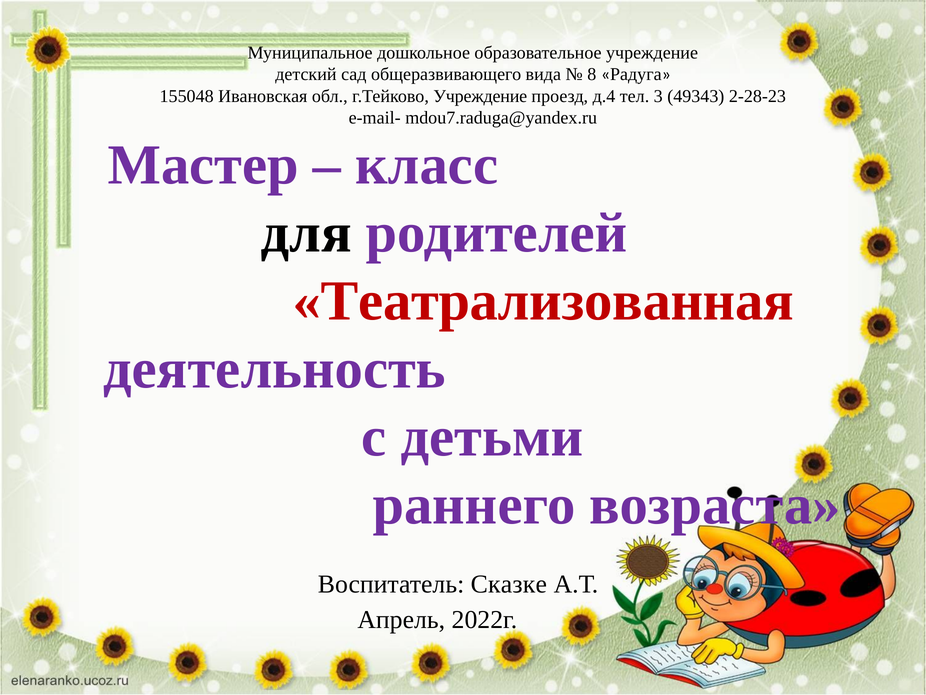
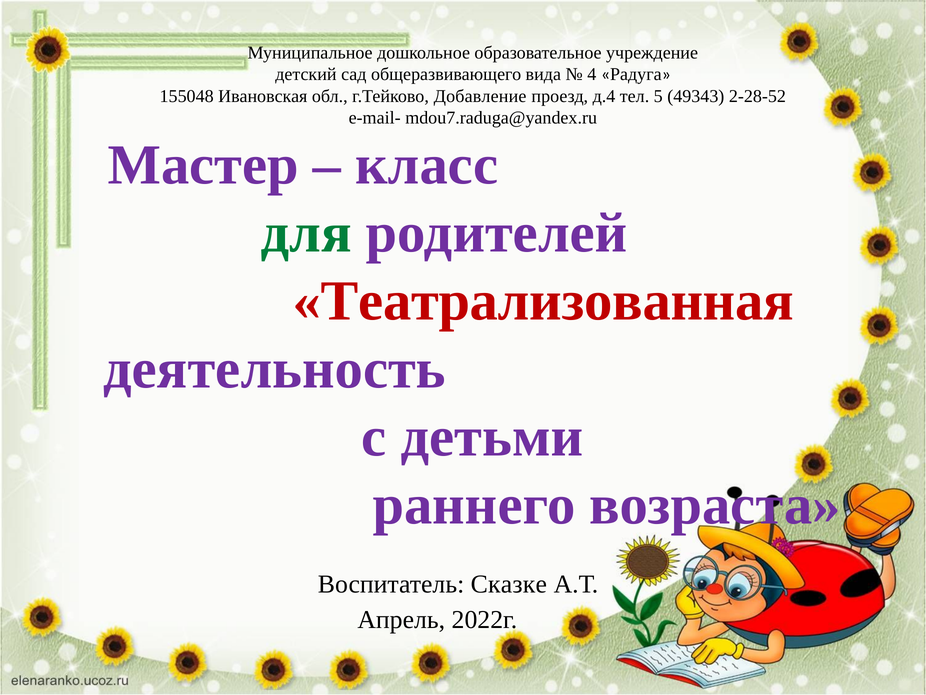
8: 8 -> 4 (592, 74)
г.Тейково Учреждение: Учреждение -> Добавление (480, 96)
3: 3 -> 5 (658, 96)
2-28-23: 2-28-23 -> 2-28-52 (757, 96)
для colour: black -> green (306, 233)
